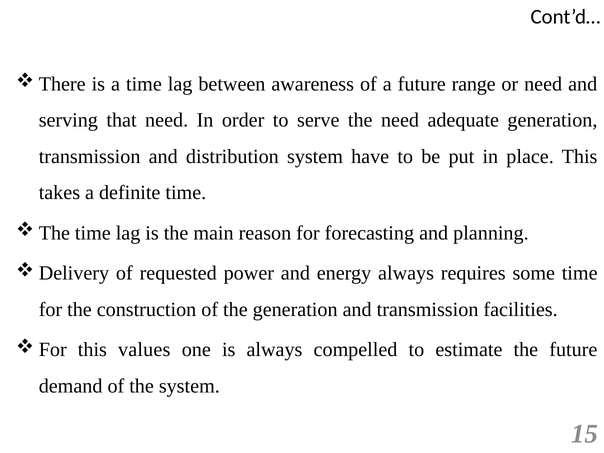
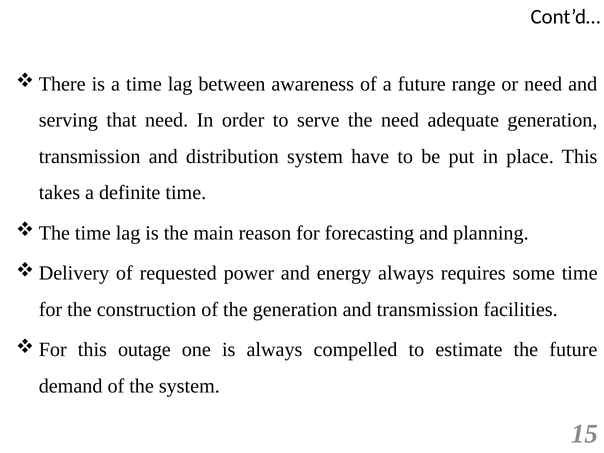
values: values -> outage (144, 350)
